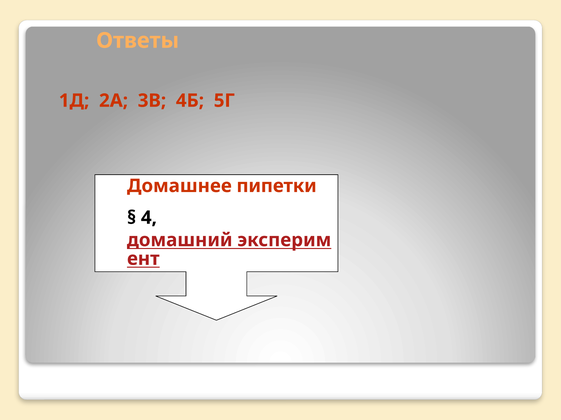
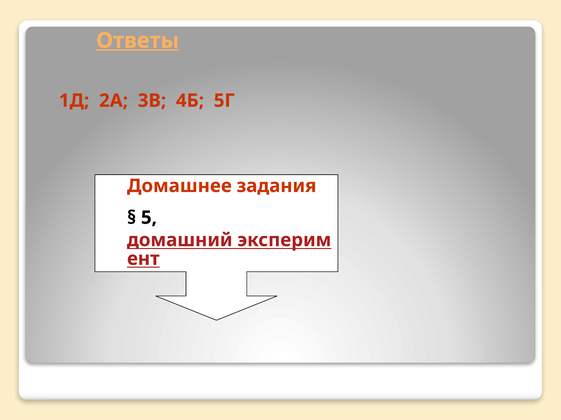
Ответы underline: none -> present (138, 41)
пипетки: пипетки -> задания (277, 186)
4: 4 -> 5 (149, 218)
